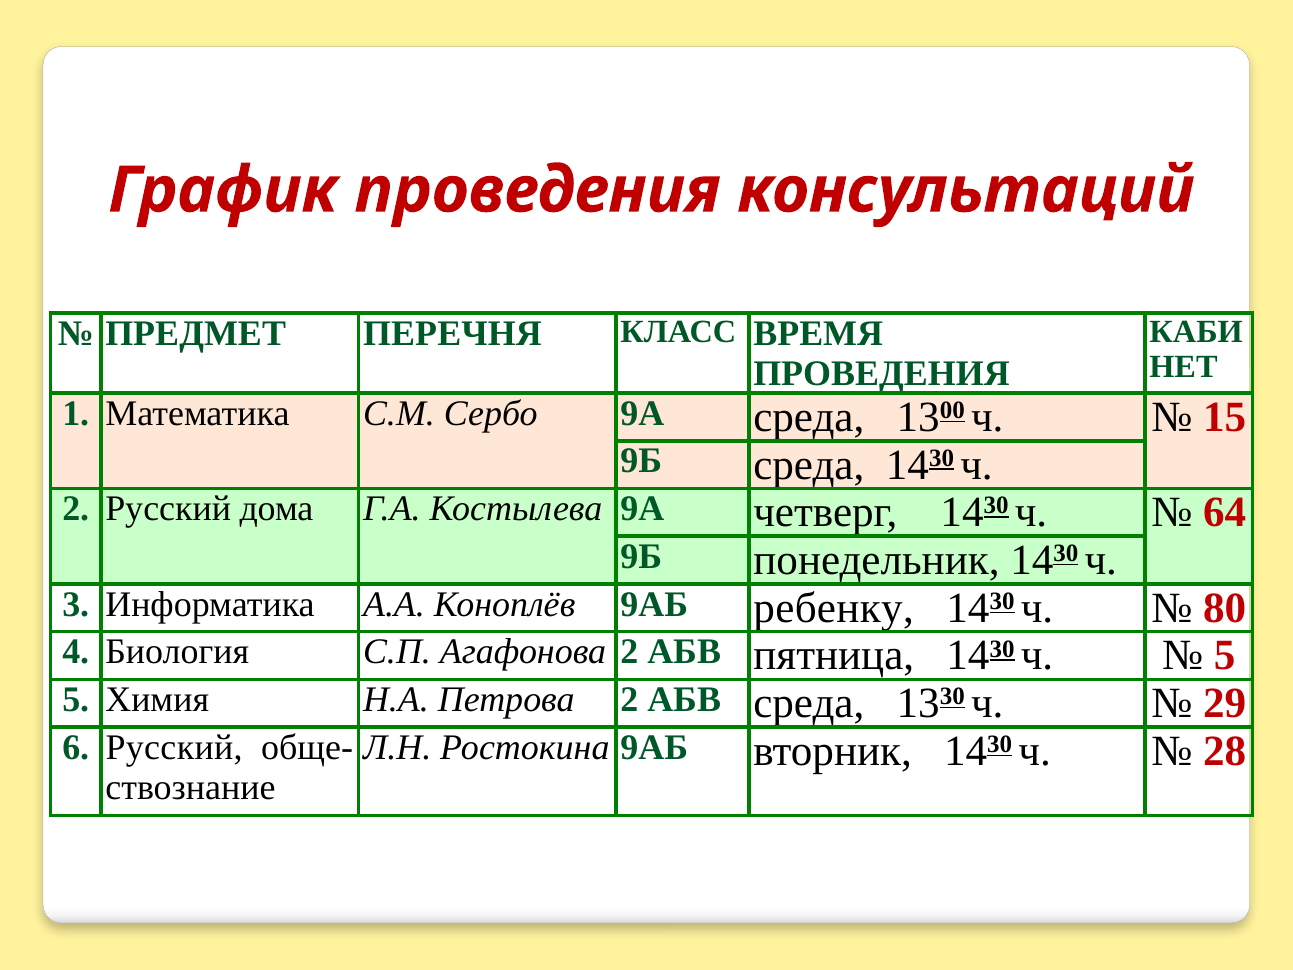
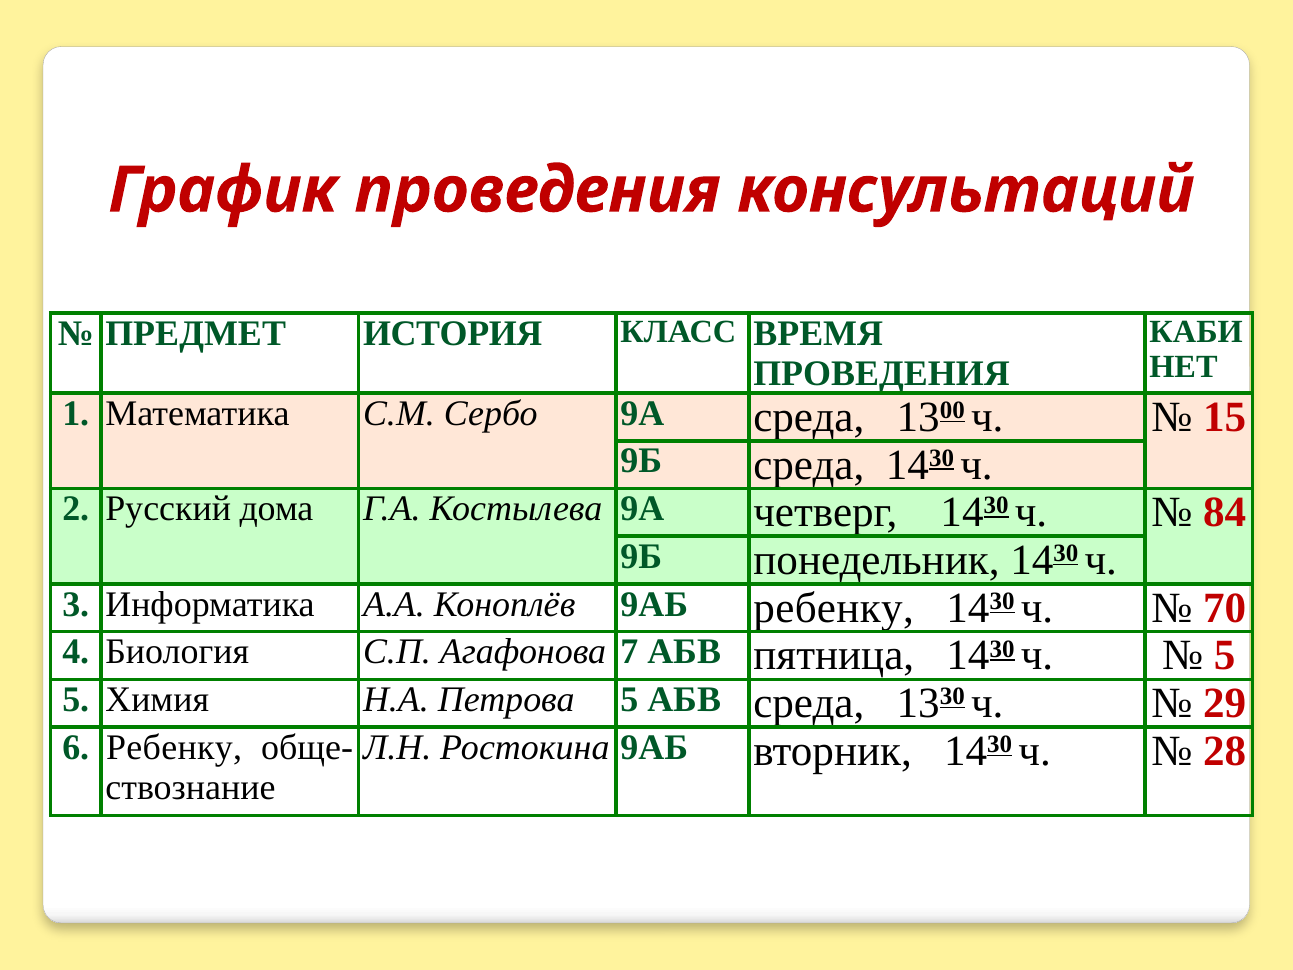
ПЕРЕЧНЯ: ПЕРЕЧНЯ -> ИСТОРИЯ (453, 333)
64: 64 -> 84 (1225, 512)
80: 80 -> 70 (1225, 608)
Агафонова 2: 2 -> 7 (629, 652)
Петрова 2: 2 -> 5 (629, 699)
6 Русский: Русский -> Ребенку (174, 747)
